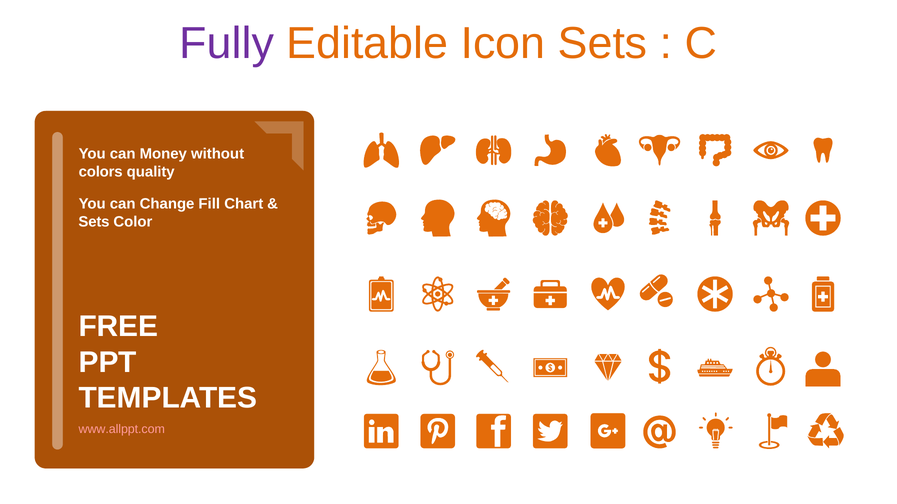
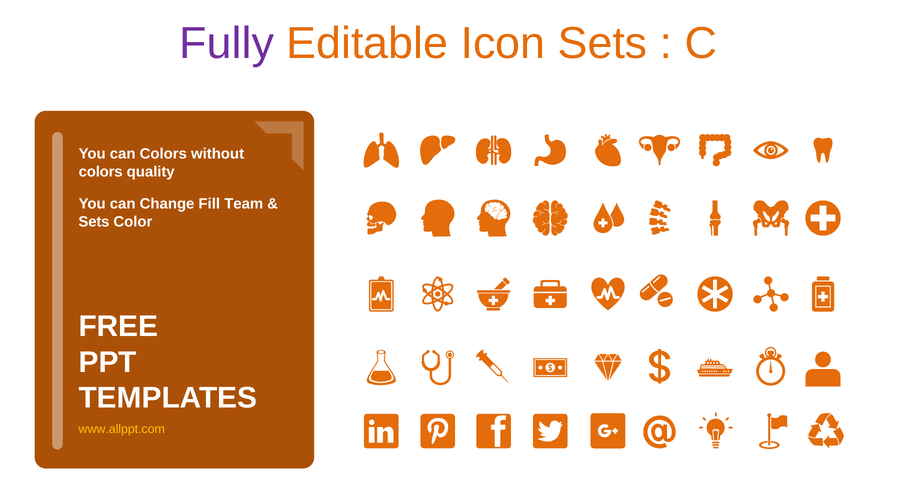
can Money: Money -> Colors (163, 154)
Chart: Chart -> Team (244, 204)
www.allppt.com colour: pink -> yellow (122, 430)
